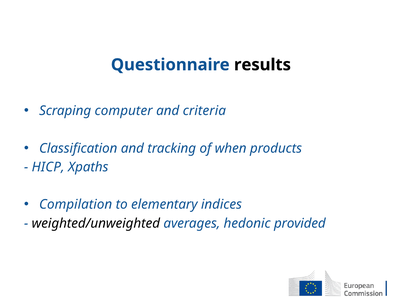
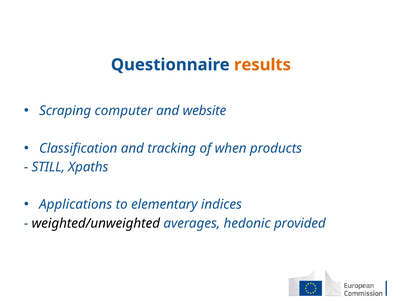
results colour: black -> orange (262, 65)
criteria: criteria -> website (204, 111)
HICP: HICP -> STILL (48, 167)
Compilation: Compilation -> Applications (76, 204)
